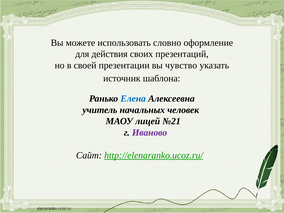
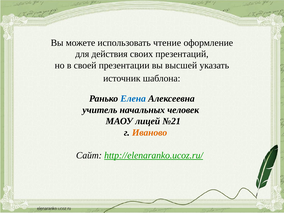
словно: словно -> чтение (167, 43)
чувство: чувство -> высшей (181, 65)
Иваново colour: purple -> orange (150, 133)
